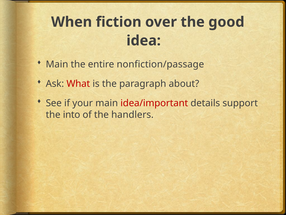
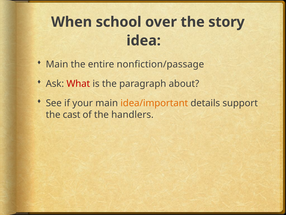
fiction: fiction -> school (119, 22)
good: good -> story (226, 22)
idea/important colour: red -> orange (154, 103)
into: into -> cast (72, 114)
